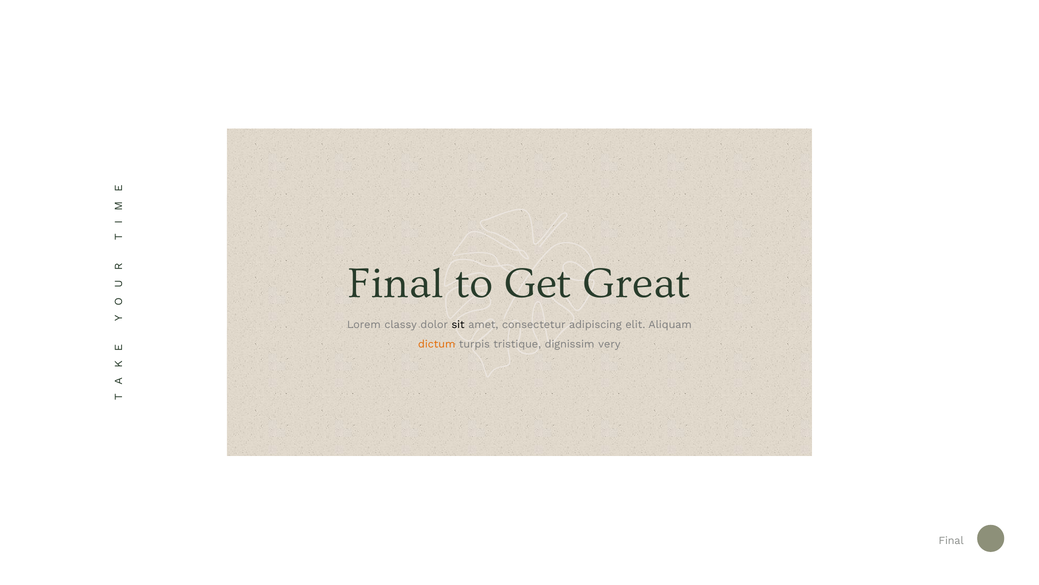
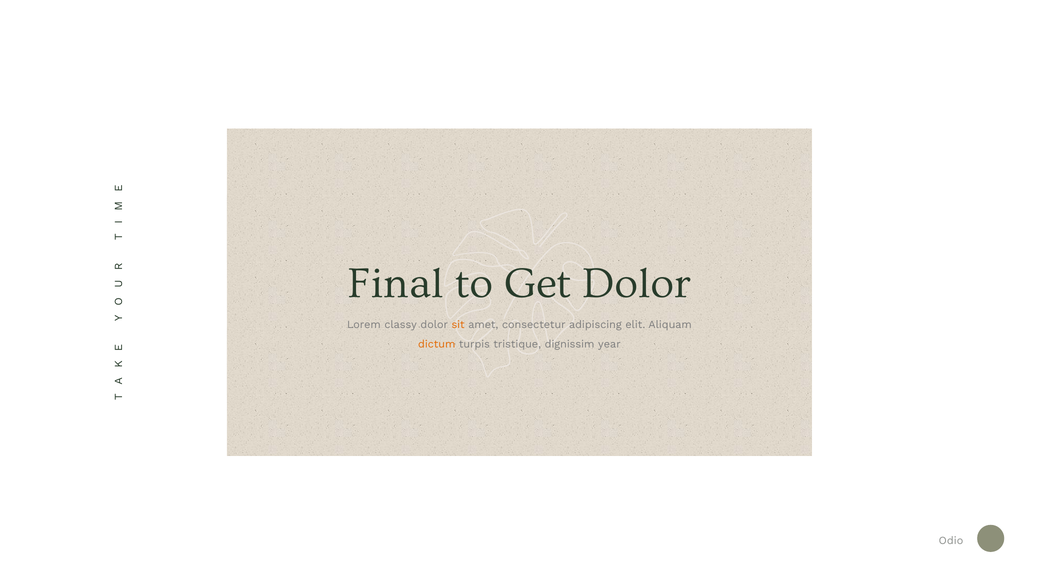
Get Great: Great -> Dolor (637, 283)
sit colour: black -> orange (458, 324)
very: very -> year (609, 344)
Final: Final -> Odio (951, 540)
